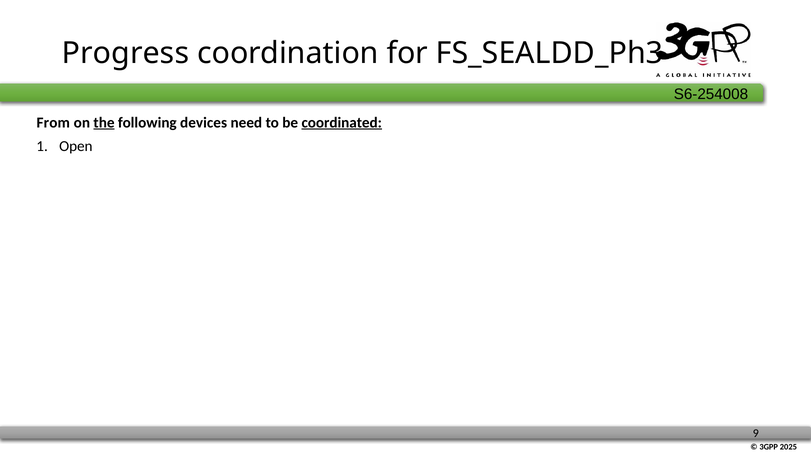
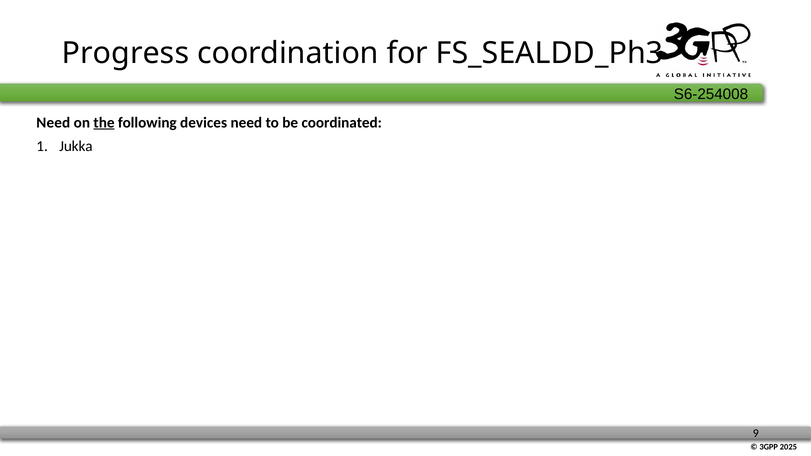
From: From -> Need (53, 123)
coordinated underline: present -> none (342, 123)
Open: Open -> Jukka (76, 146)
